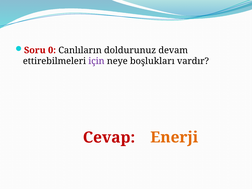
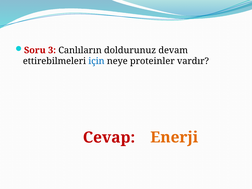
0: 0 -> 3 (52, 50)
için colour: purple -> blue (96, 61)
boşlukları: boşlukları -> proteinler (152, 61)
